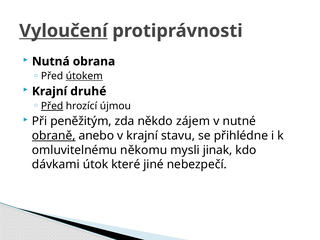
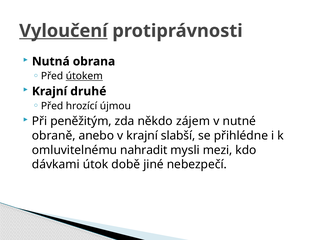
Před underline: present -> none (52, 106)
obraně underline: present -> none (54, 136)
stavu: stavu -> slabší (178, 136)
někomu: někomu -> nahradit (144, 150)
jinak: jinak -> mezi (218, 150)
které: které -> době (126, 164)
